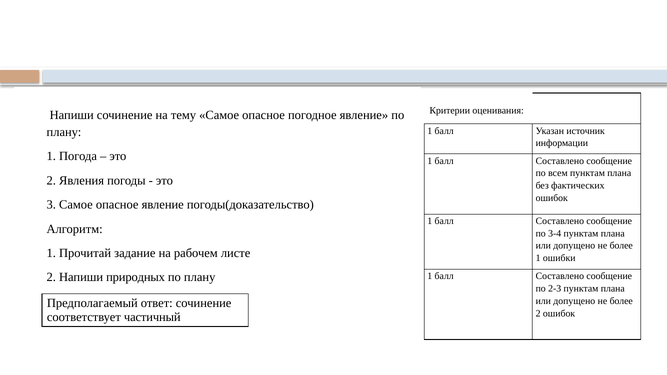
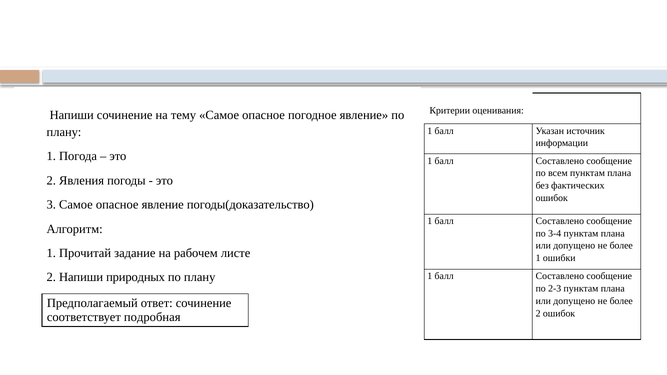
частичный: частичный -> подробная (152, 317)
